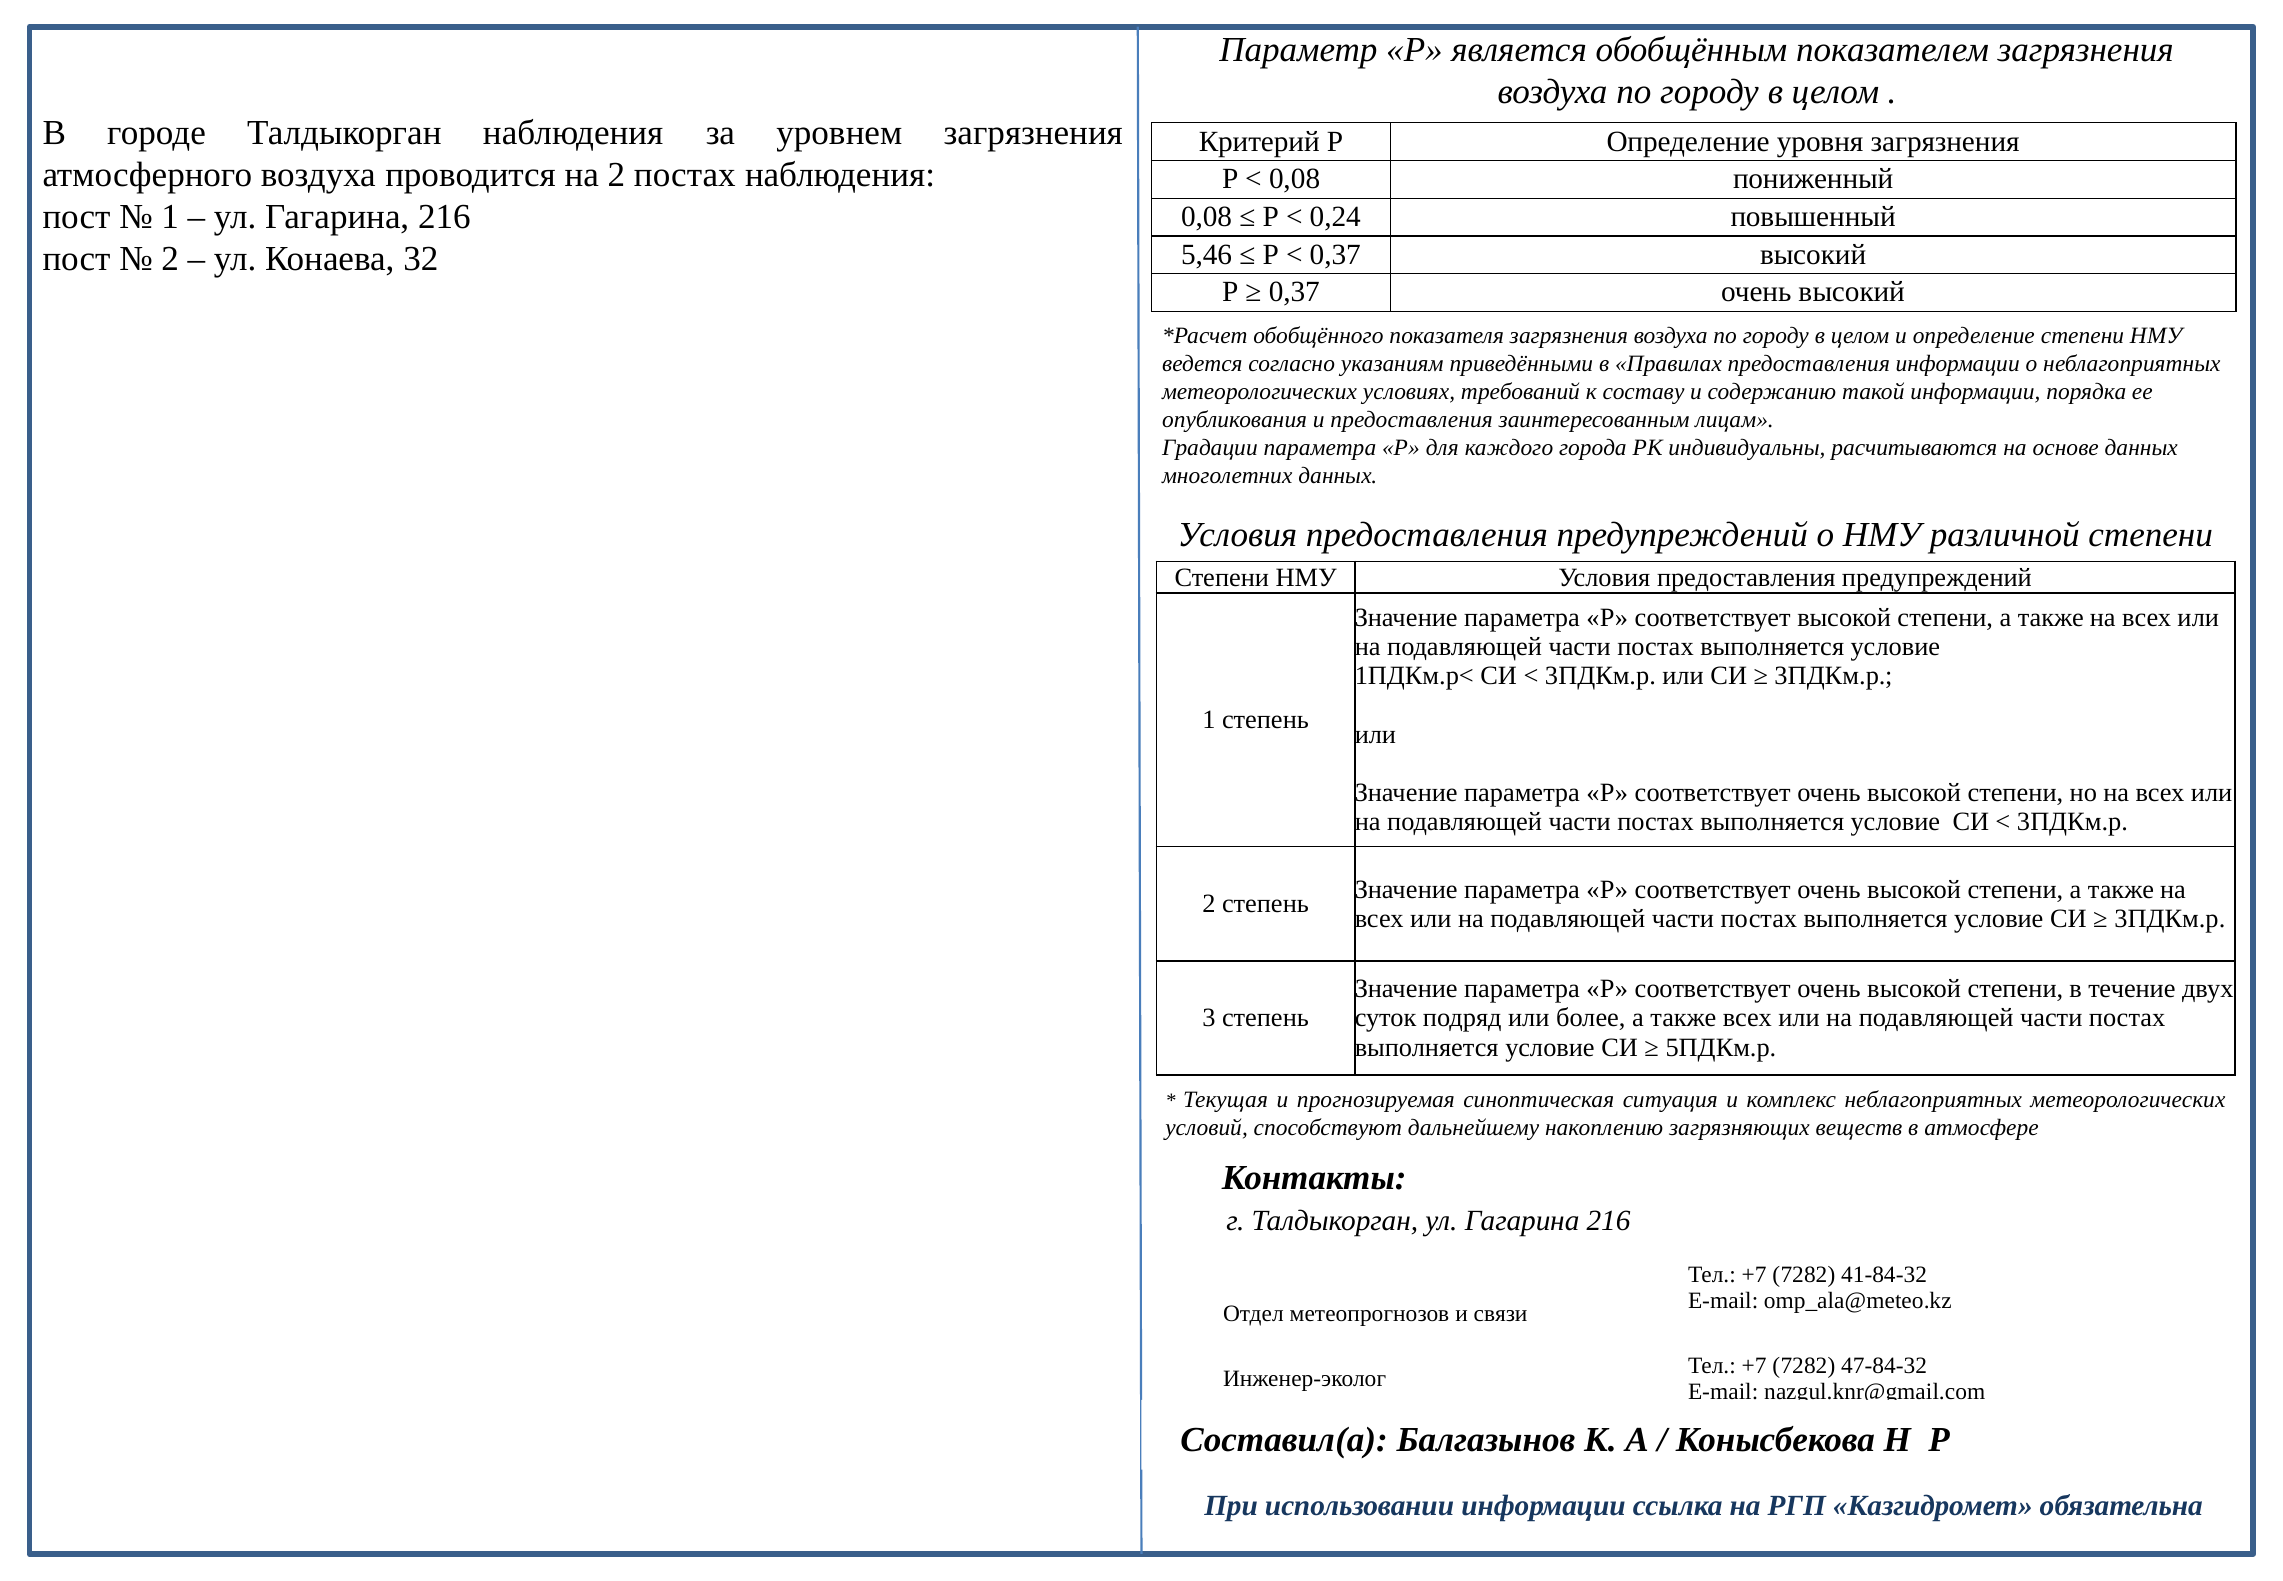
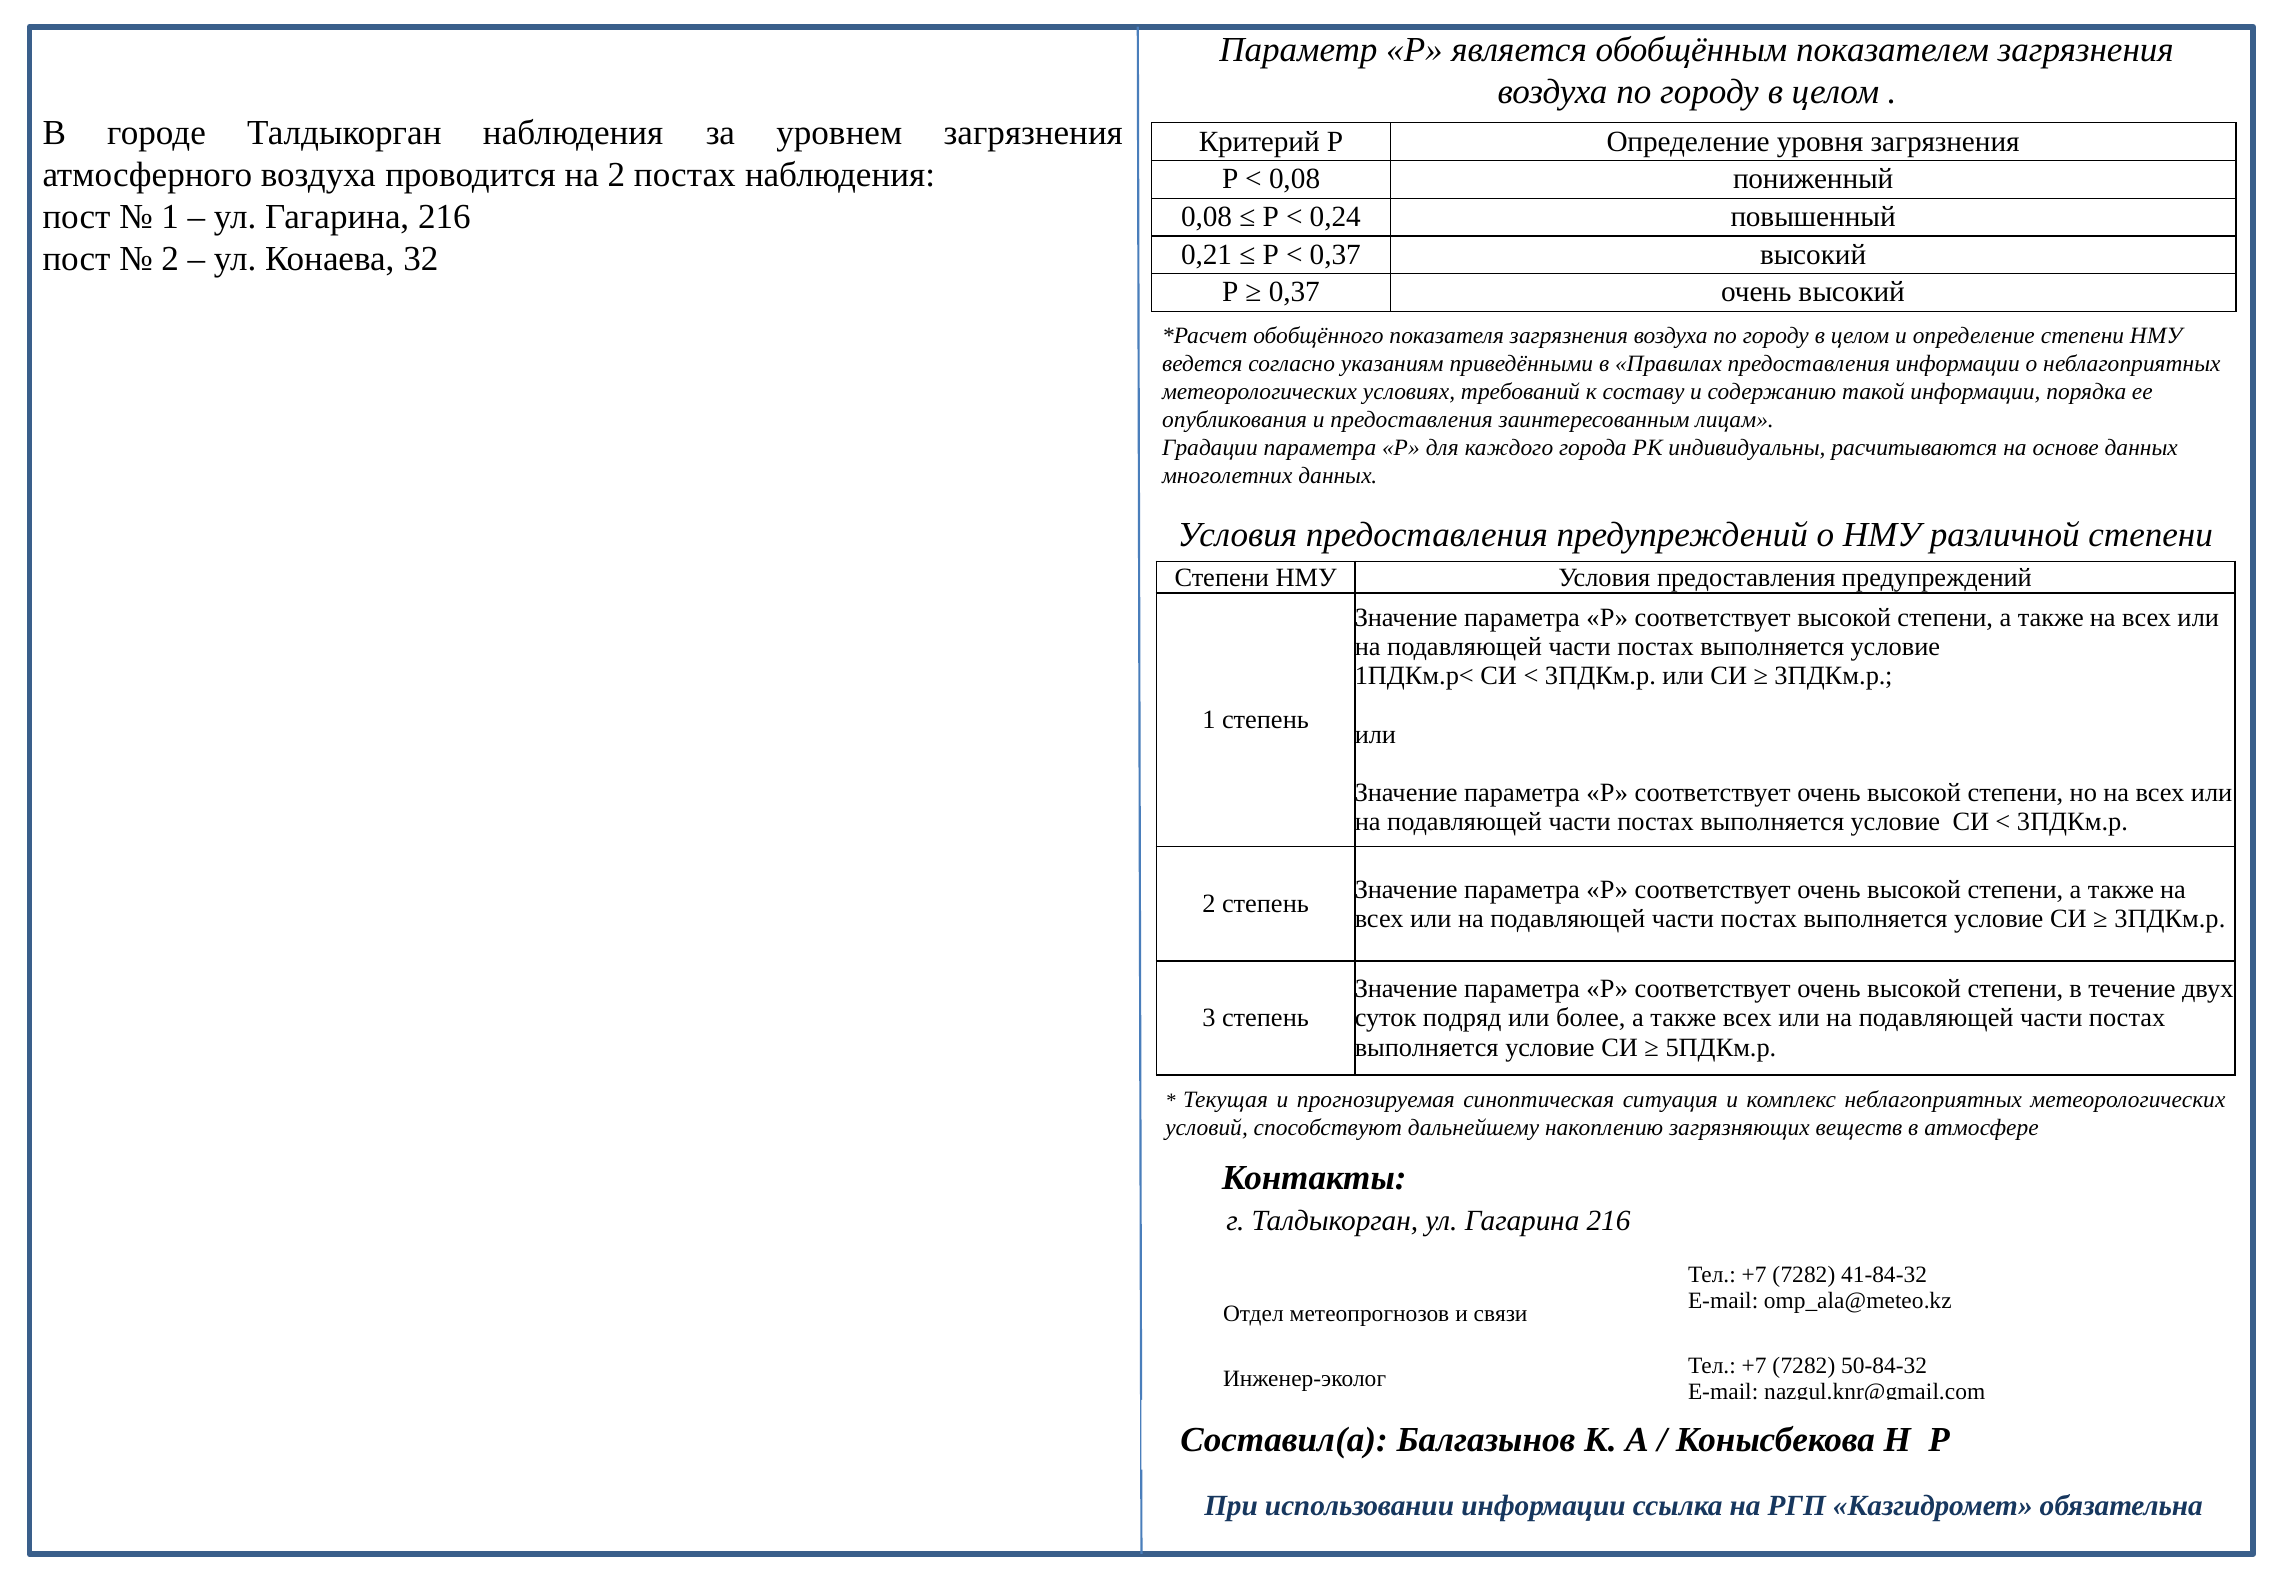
5,46: 5,46 -> 0,21 (1207, 254)
47-84-32: 47-84-32 -> 50-84-32 (1884, 1365)
